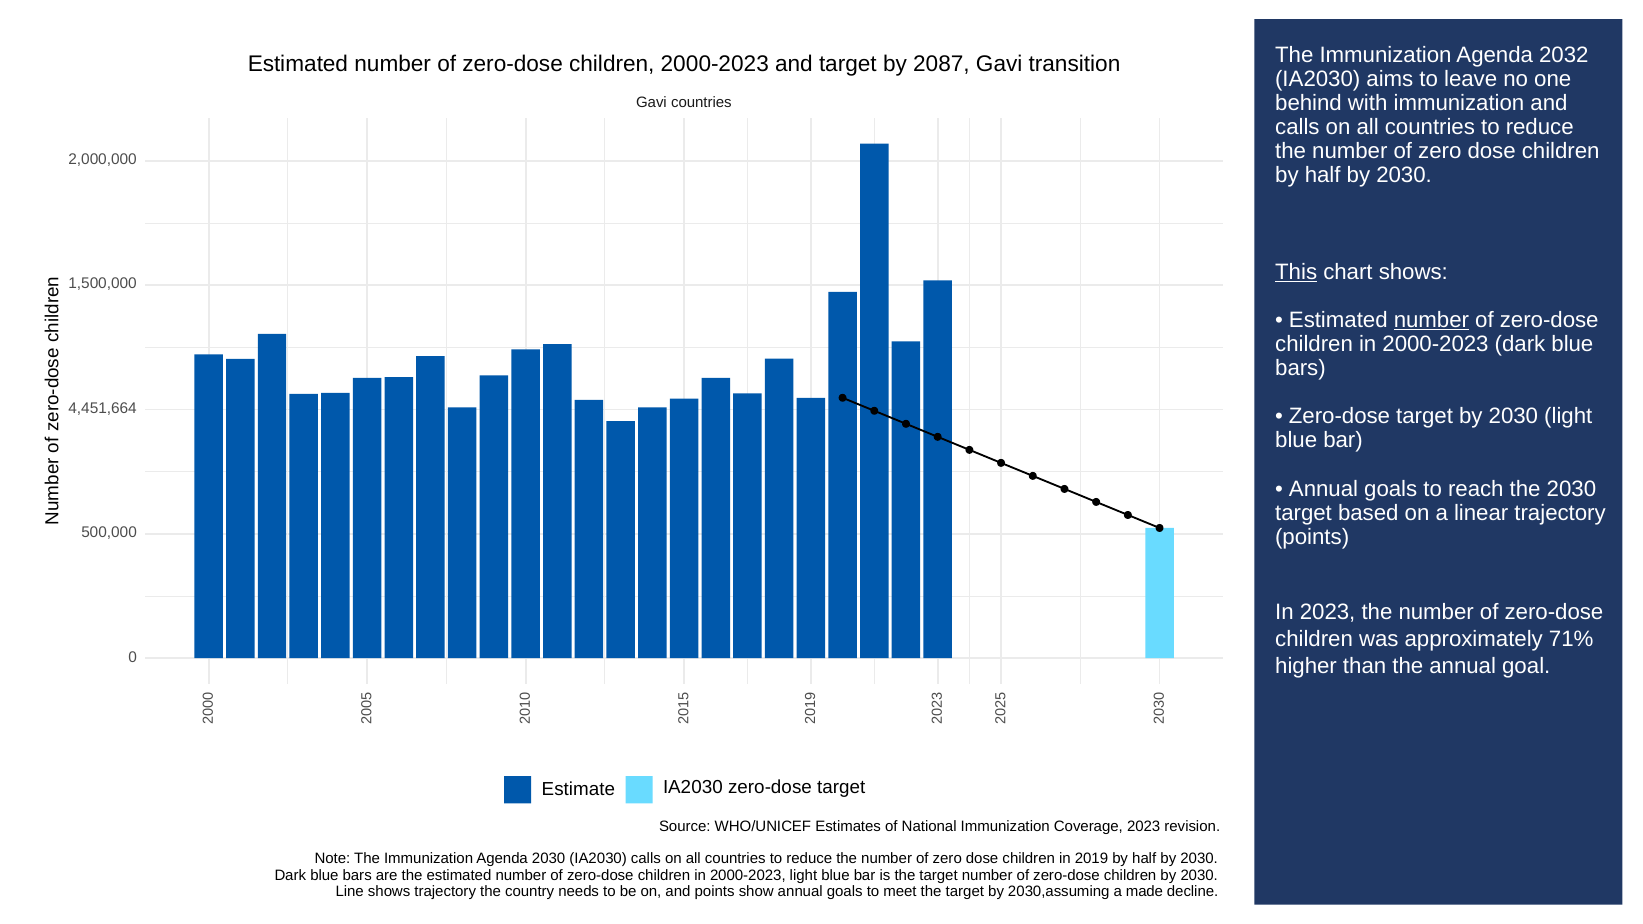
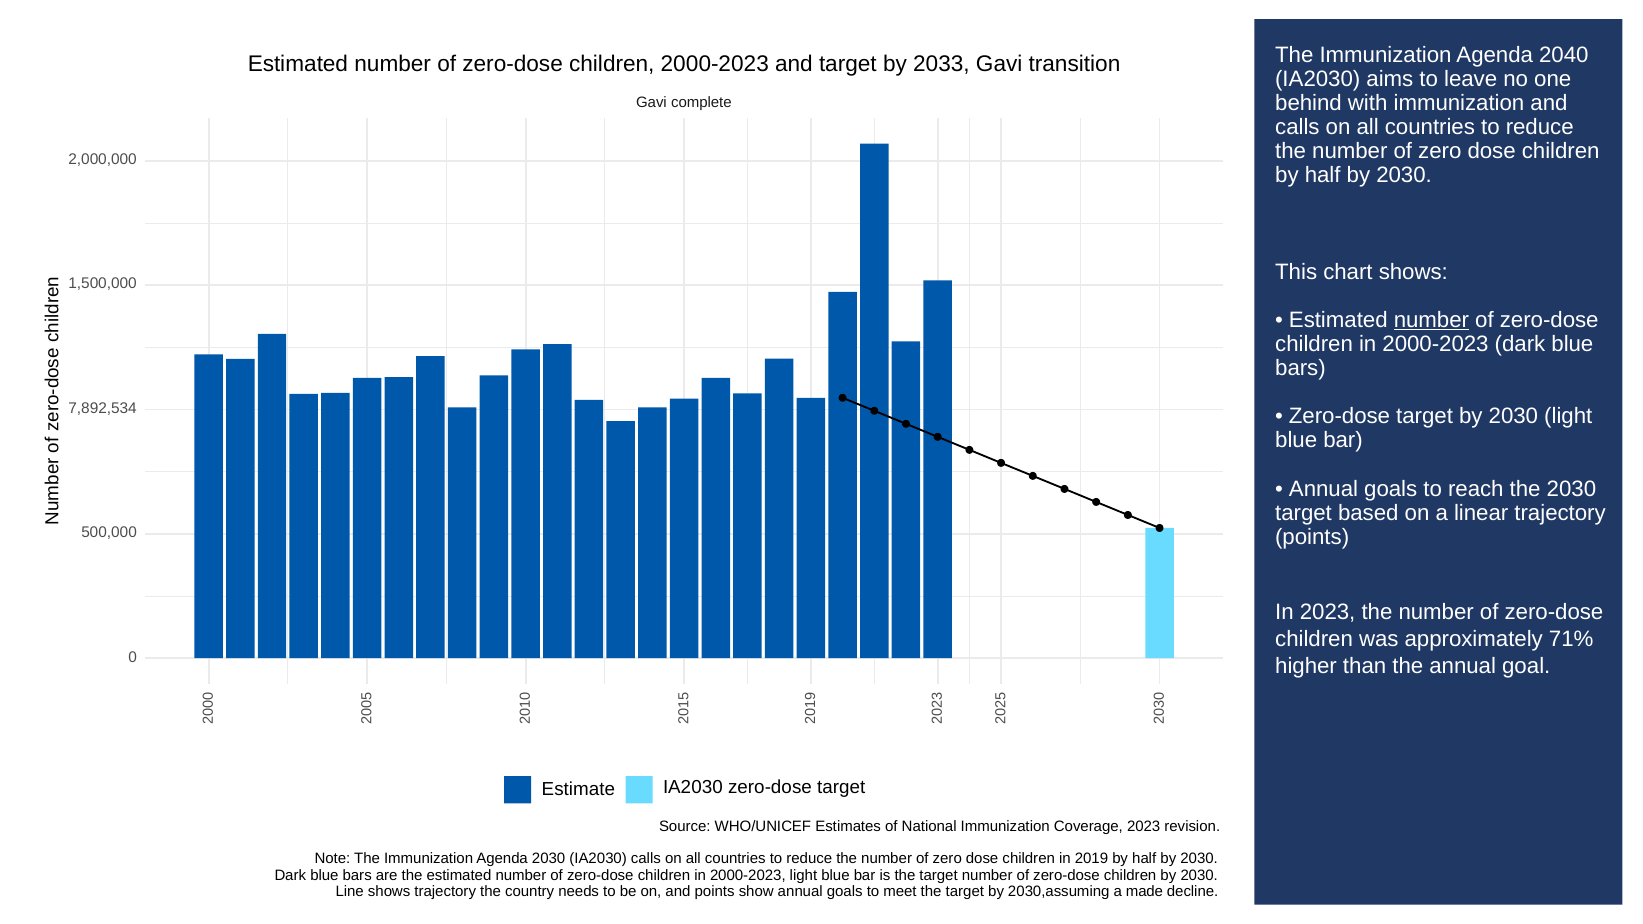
2032: 2032 -> 2040 (1564, 55)
2087: 2087 -> 2033 (941, 64)
Gavi countries: countries -> complete (701, 103)
This underline: present -> none (1296, 272)
4,451,664: 4,451,664 -> 7,892,534 (103, 408)
